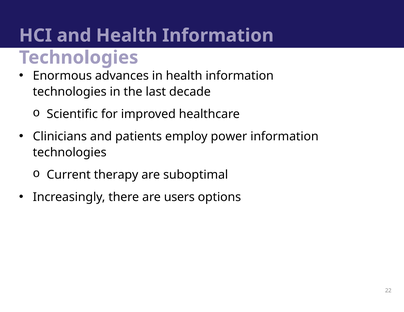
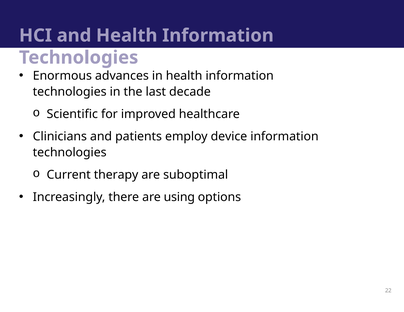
power: power -> device (229, 136)
users: users -> using (179, 197)
